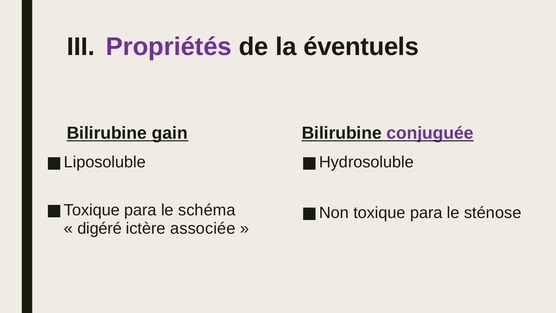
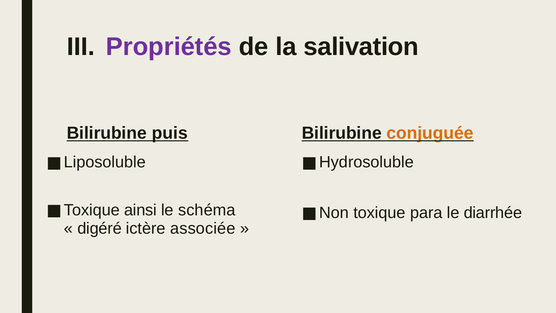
éventuels: éventuels -> salivation (361, 47)
gain: gain -> puis (170, 133)
conjuguée colour: purple -> orange (430, 133)
para: para -> ainsi (140, 210)
sténose: sténose -> diarrhée (493, 213)
